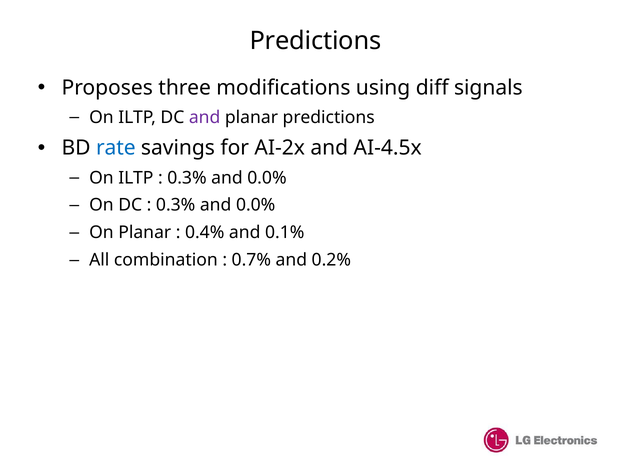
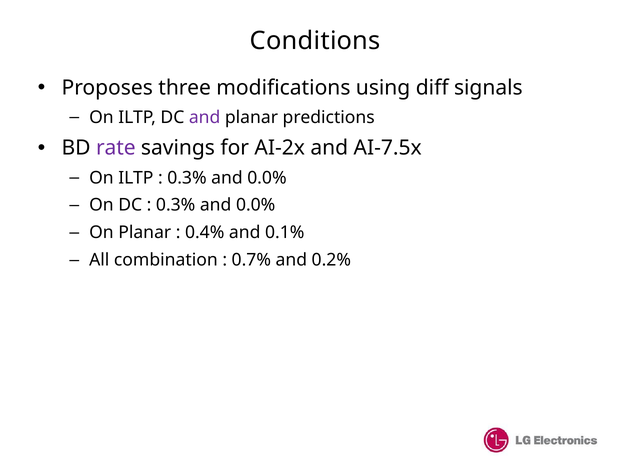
Predictions: Predictions -> Conditions (315, 41)
rate colour: blue -> purple (116, 148)
AI-4.5x: AI-4.5x -> AI-7.5x (388, 148)
